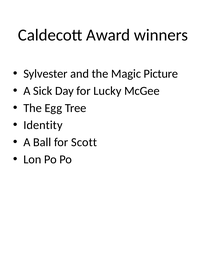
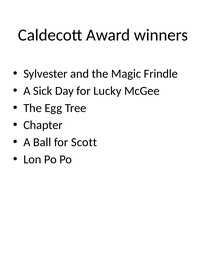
Picture: Picture -> Frindle (161, 74)
Identity: Identity -> Chapter (43, 125)
